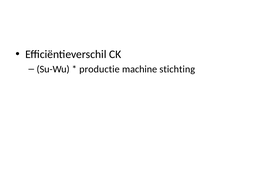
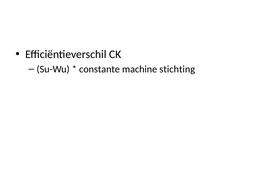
productie: productie -> constante (99, 69)
